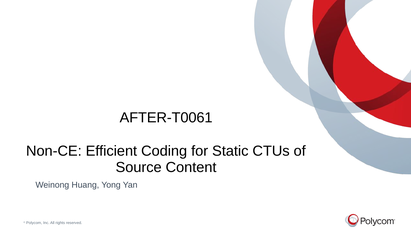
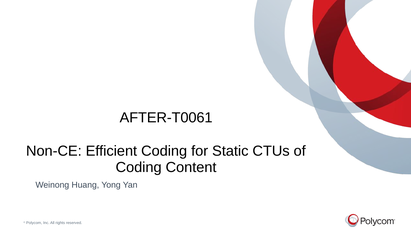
Source: Source -> Coding (139, 168)
